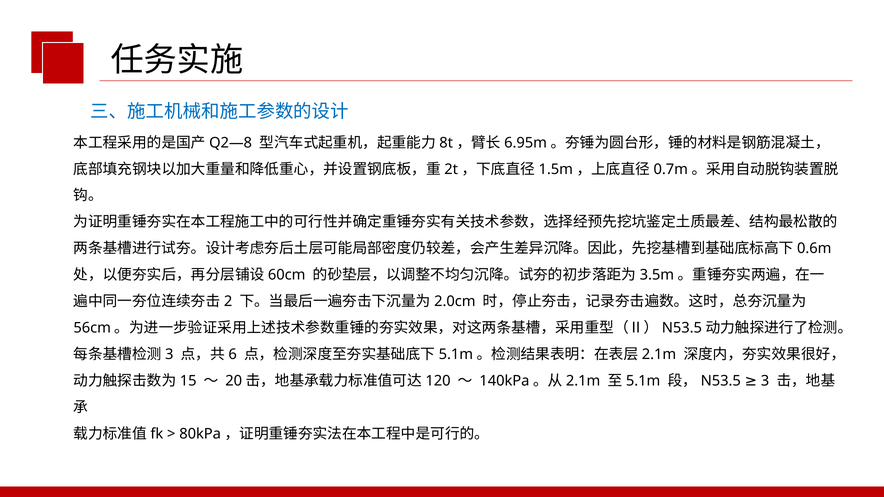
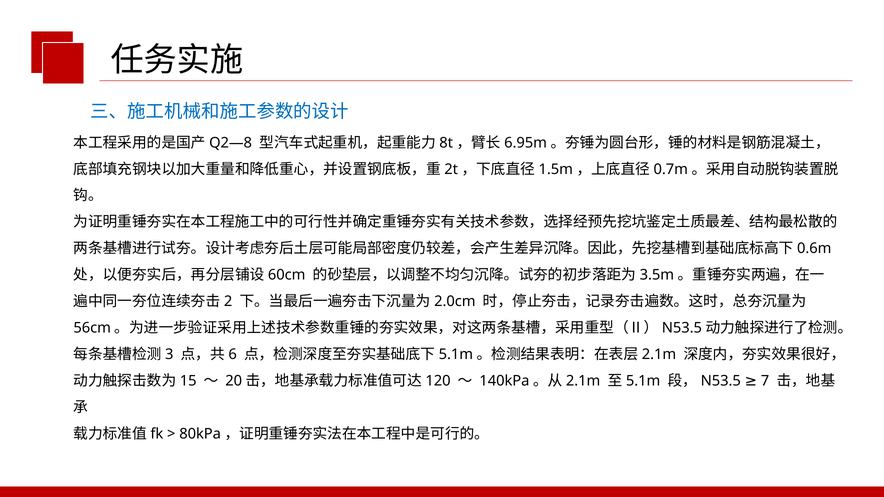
3: 3 -> 7 (765, 381)
